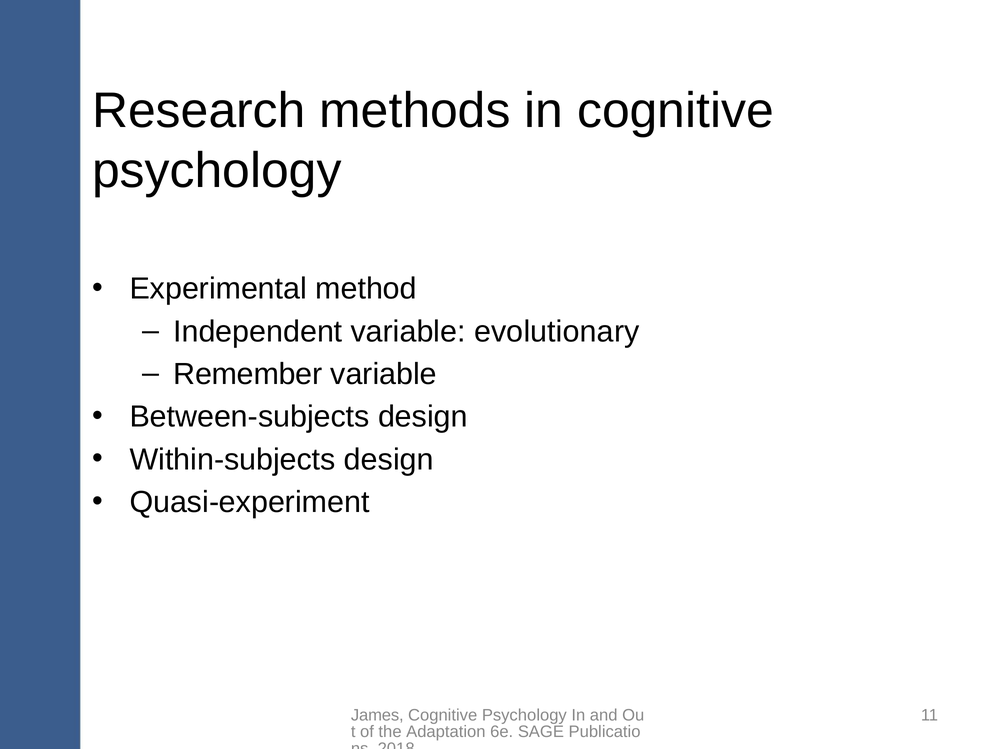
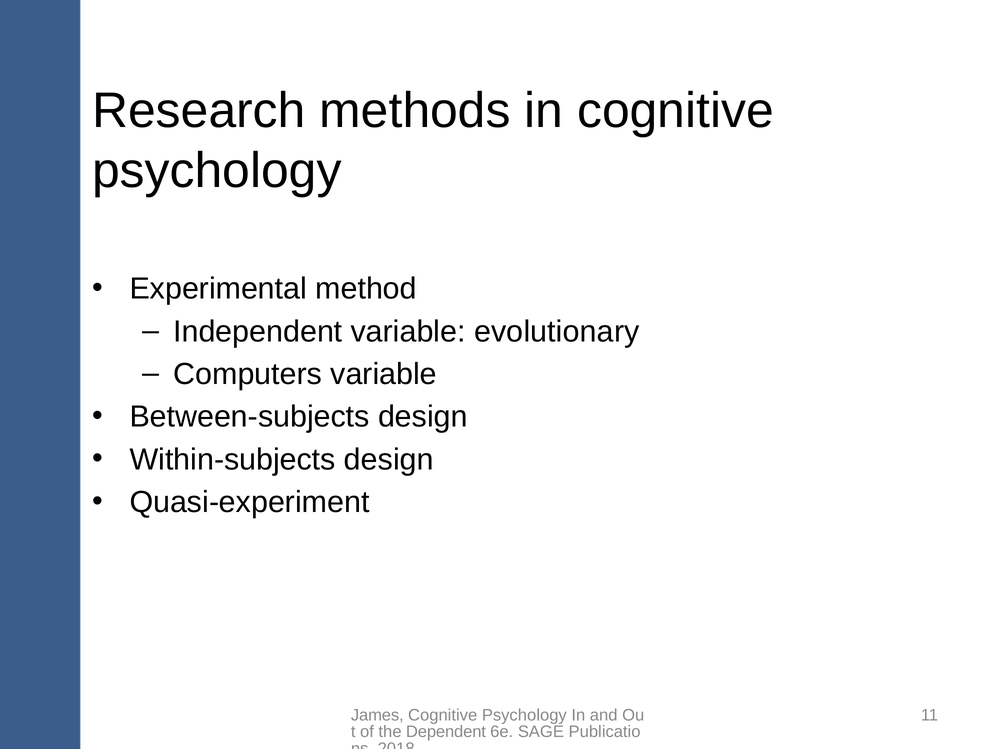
Remember: Remember -> Computers (248, 374)
Adaptation: Adaptation -> Dependent (446, 731)
